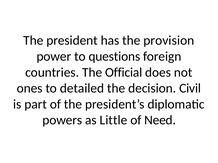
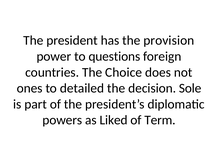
Official: Official -> Choice (124, 73)
Civil: Civil -> Sole (190, 88)
Little: Little -> Liked (114, 120)
Need: Need -> Term (160, 120)
